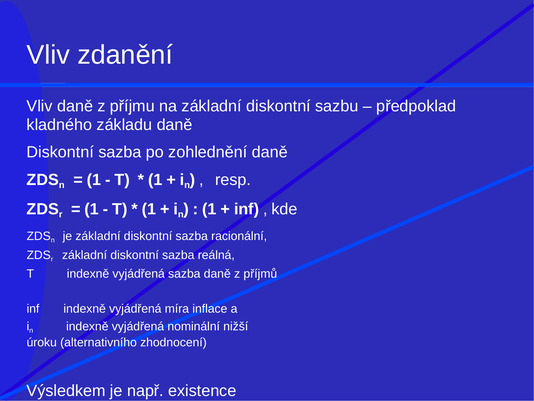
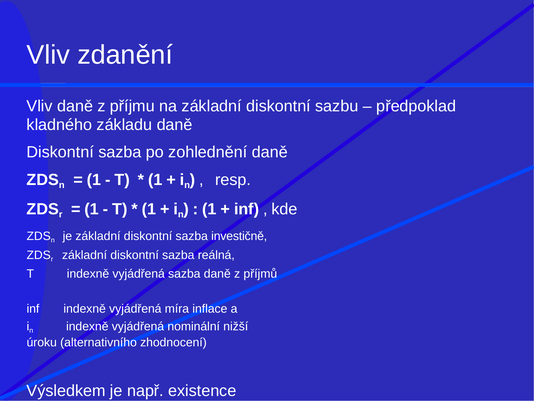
racionální: racionální -> investičně (239, 236)
